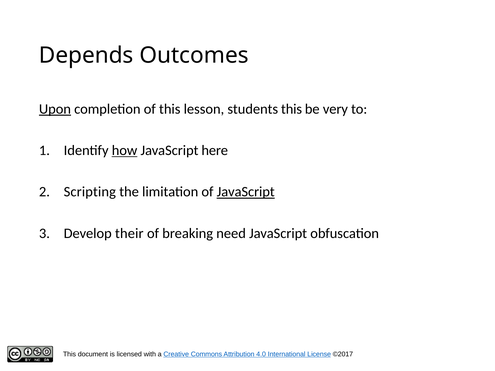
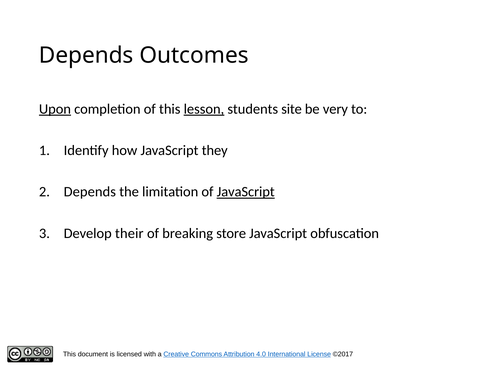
lesson underline: none -> present (204, 109)
students this: this -> site (292, 109)
how underline: present -> none (125, 151)
here: here -> they (215, 151)
Scripting: Scripting -> Depends (90, 192)
need: need -> store (231, 234)
